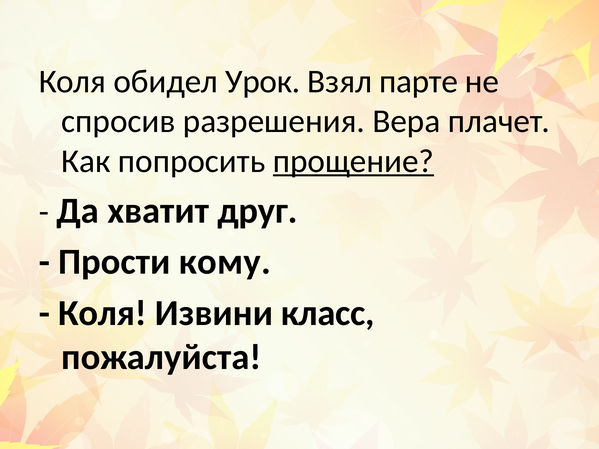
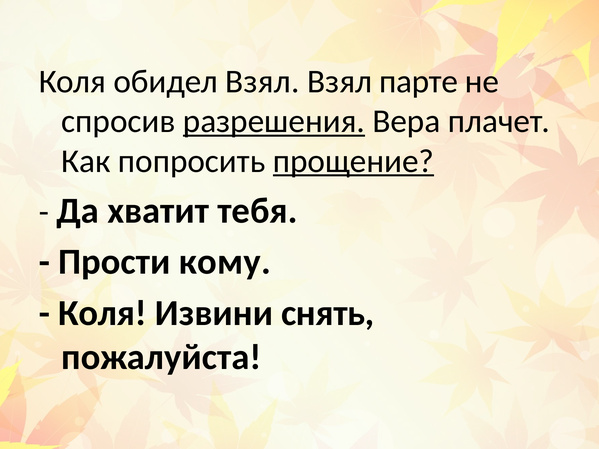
обидел Урок: Урок -> Взял (262, 81)
разрешения underline: none -> present (274, 121)
друг: друг -> тебя (257, 211)
класс: класс -> снять (328, 313)
